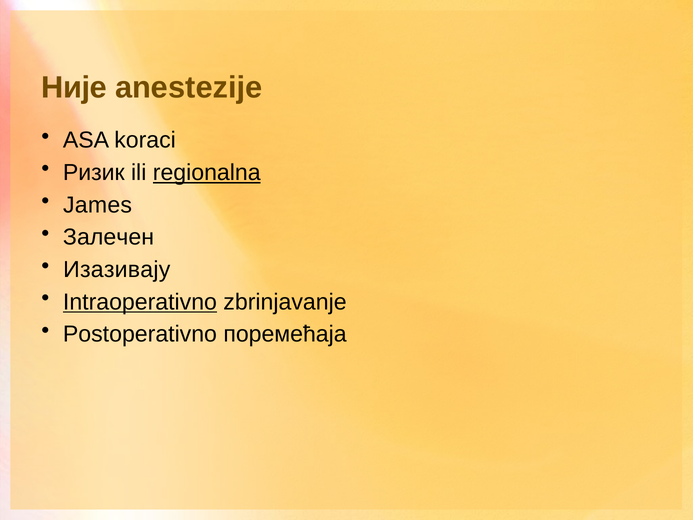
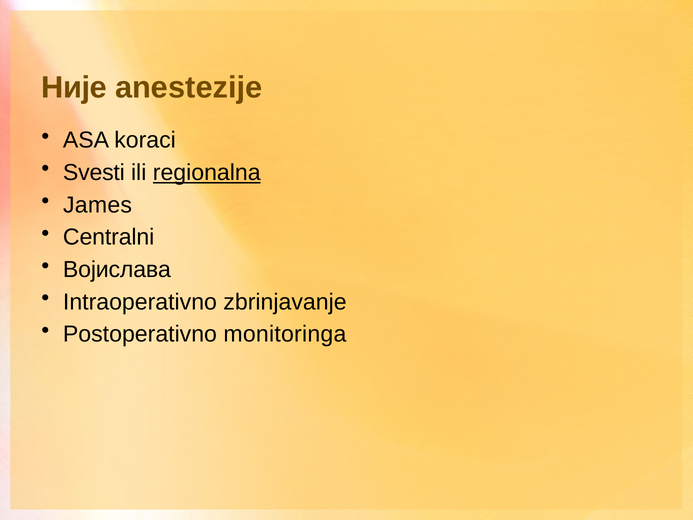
Ризик: Ризик -> Svesti (94, 173)
Залечен: Залечен -> Centralni (109, 237)
Изазивају: Изазивају -> Војислава (117, 270)
Intraoperativno underline: present -> none (140, 302)
поремећаја: поремећаја -> monitoringa (285, 334)
